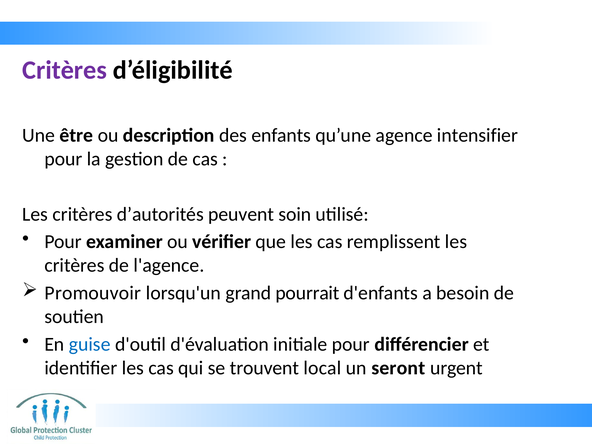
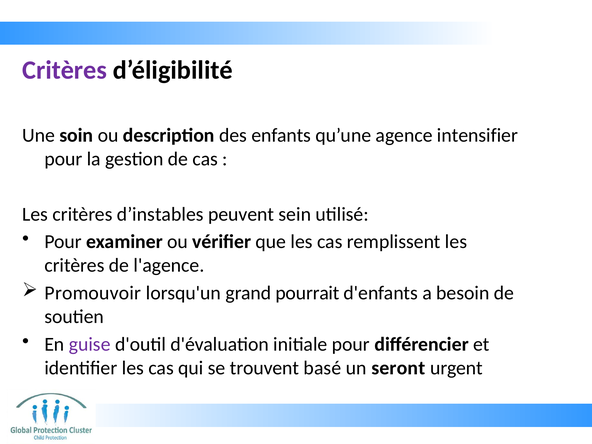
être: être -> soin (76, 135)
d’autorités: d’autorités -> d’instables (160, 214)
soin: soin -> sein (295, 214)
guise colour: blue -> purple (90, 344)
local: local -> basé (322, 368)
